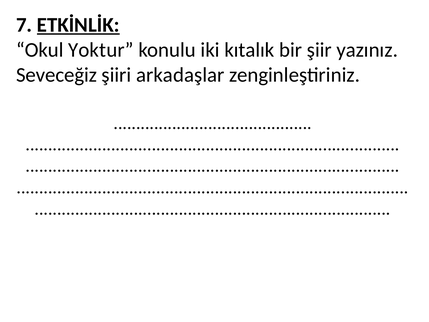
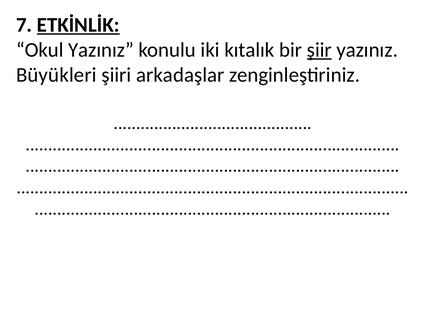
Okul Yoktur: Yoktur -> Yazınız (101, 50)
şiir underline: none -> present (319, 50)
Seveceğiz: Seveceğiz -> Büyükleri (56, 75)
